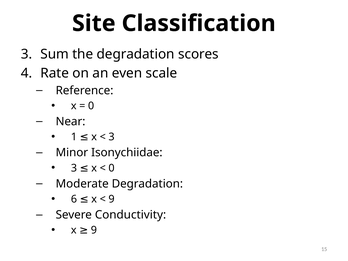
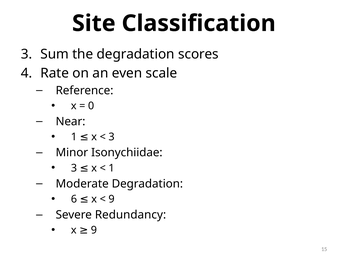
0: 0 -> 1 (112, 168)
Conductivity: Conductivity -> Redundancy (131, 215)
